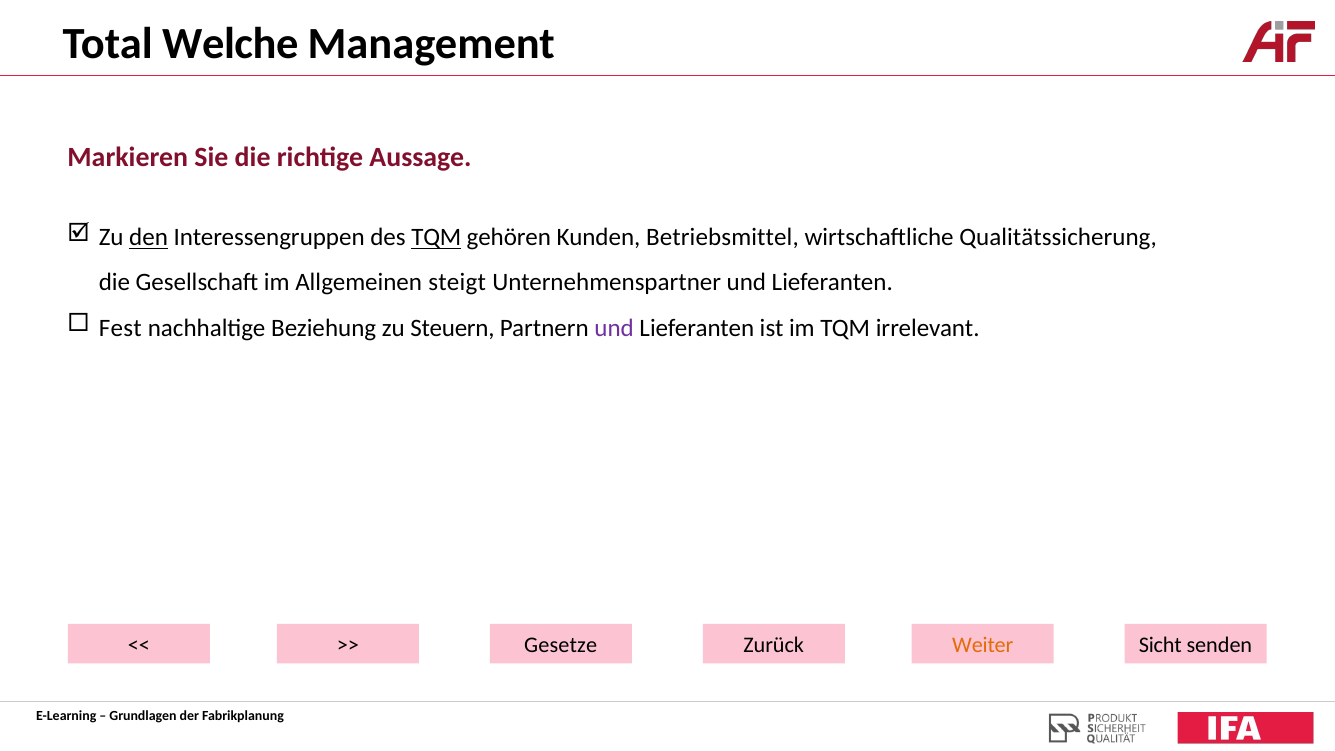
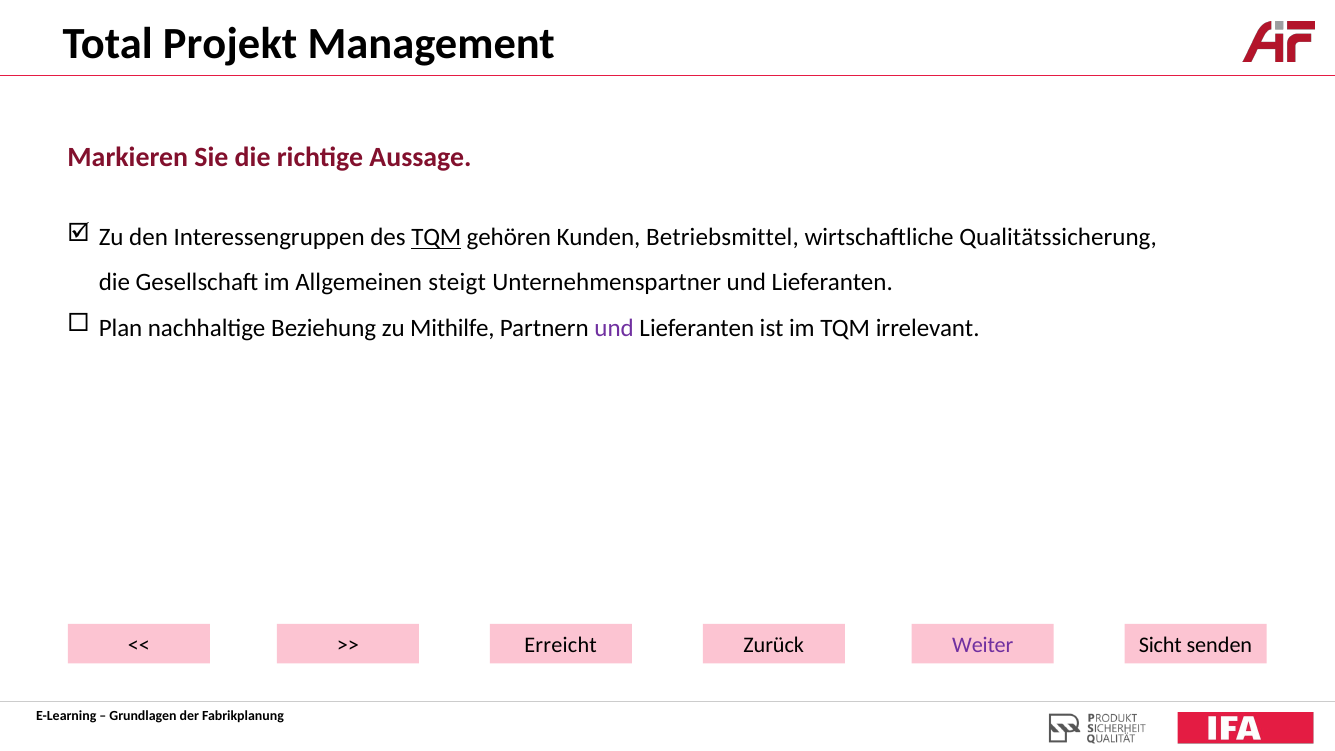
Welche: Welche -> Projekt (230, 44)
den underline: present -> none (149, 238)
Fest: Fest -> Plan (121, 328)
Steuern: Steuern -> Mithilfe (452, 328)
Gesetze: Gesetze -> Erreicht (561, 645)
Weiter colour: orange -> purple (983, 645)
